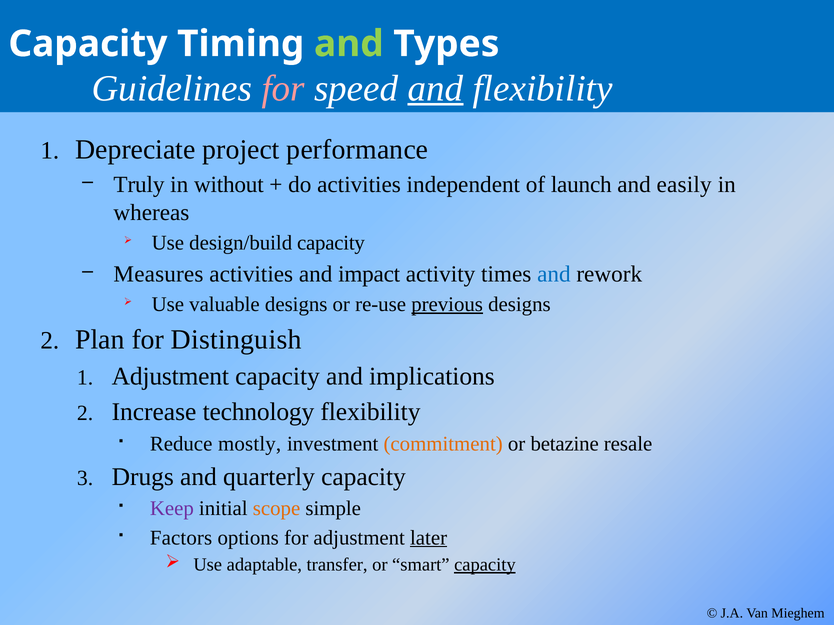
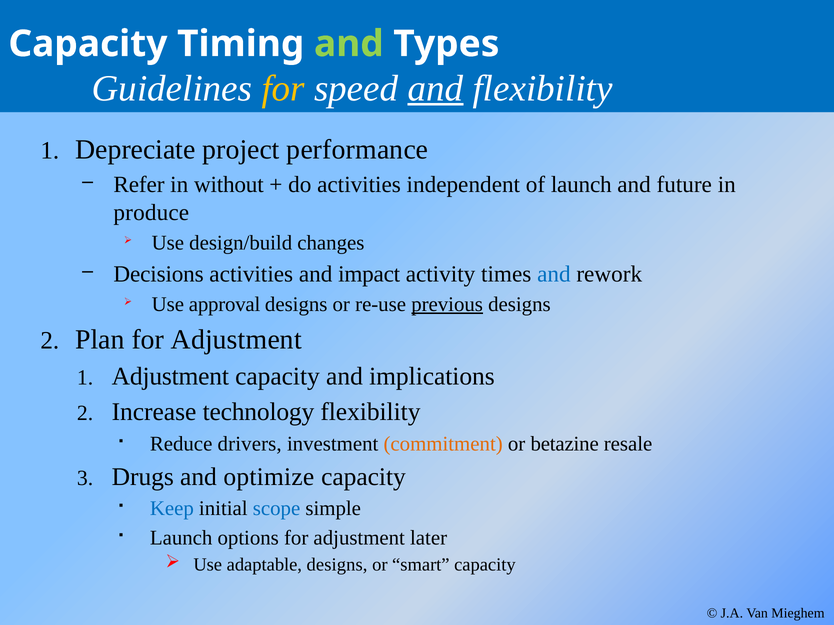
for colour: pink -> yellow (283, 88)
Truly: Truly -> Refer (139, 185)
easily: easily -> future (684, 185)
whereas: whereas -> produce (151, 213)
design/build capacity: capacity -> changes (331, 243)
Measures: Measures -> Decisions (159, 274)
valuable: valuable -> approval (225, 305)
Plan for Distinguish: Distinguish -> Adjustment (236, 340)
mostly: mostly -> drivers (250, 444)
quarterly: quarterly -> optimize (269, 477)
Keep colour: purple -> blue (172, 509)
scope colour: orange -> blue (277, 509)
Factors: Factors -> Launch (181, 538)
later underline: present -> none (429, 538)
adaptable transfer: transfer -> designs (337, 565)
capacity underline: present -> none (485, 565)
